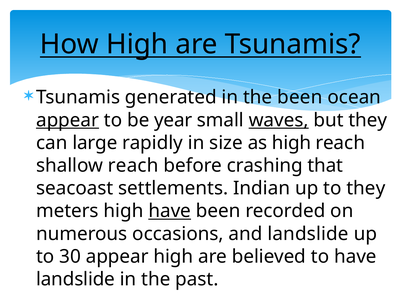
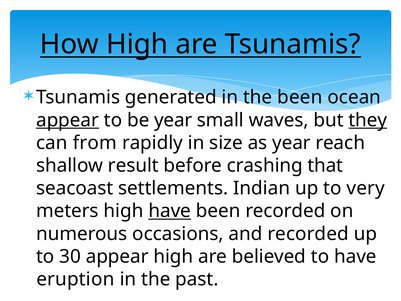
waves underline: present -> none (279, 120)
they underline: none -> present (368, 120)
large: large -> from (95, 143)
as high: high -> year (292, 143)
shallow reach: reach -> result (133, 165)
to they: they -> very (366, 188)
and landslide: landslide -> recorded (308, 234)
landslide: landslide -> eruption (75, 279)
